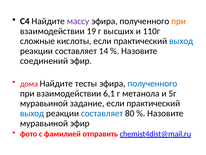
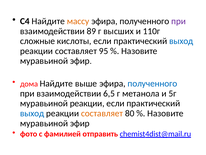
массу colour: purple -> orange (78, 21)
при colour: orange -> purple (179, 21)
19: 19 -> 89 (91, 31)
14: 14 -> 95 (104, 51)
соединений: соединений -> муравьиной (44, 61)
тесты: тесты -> выше (86, 83)
6,1: 6,1 -> 6,5 (109, 93)
муравьиной задание: задание -> реакции (87, 103)
составляет colour: blue -> orange (102, 113)
